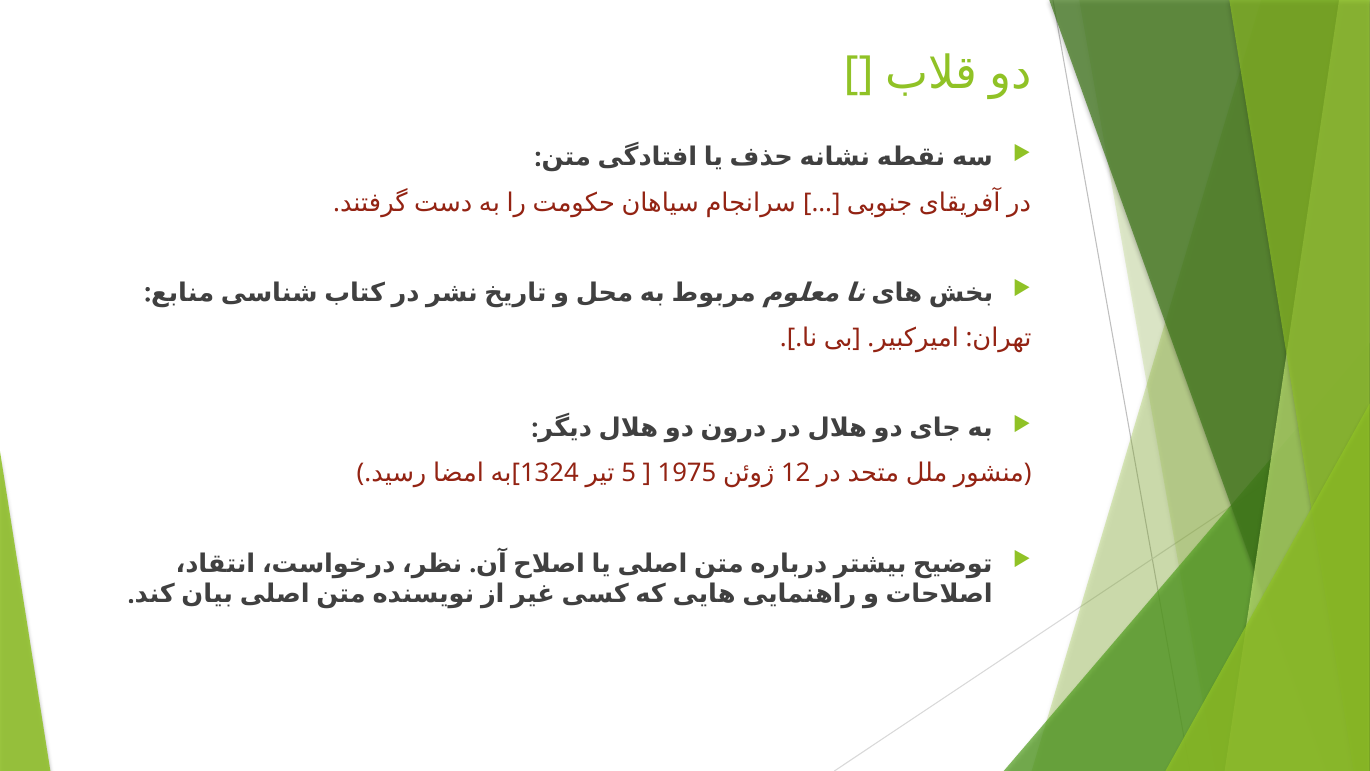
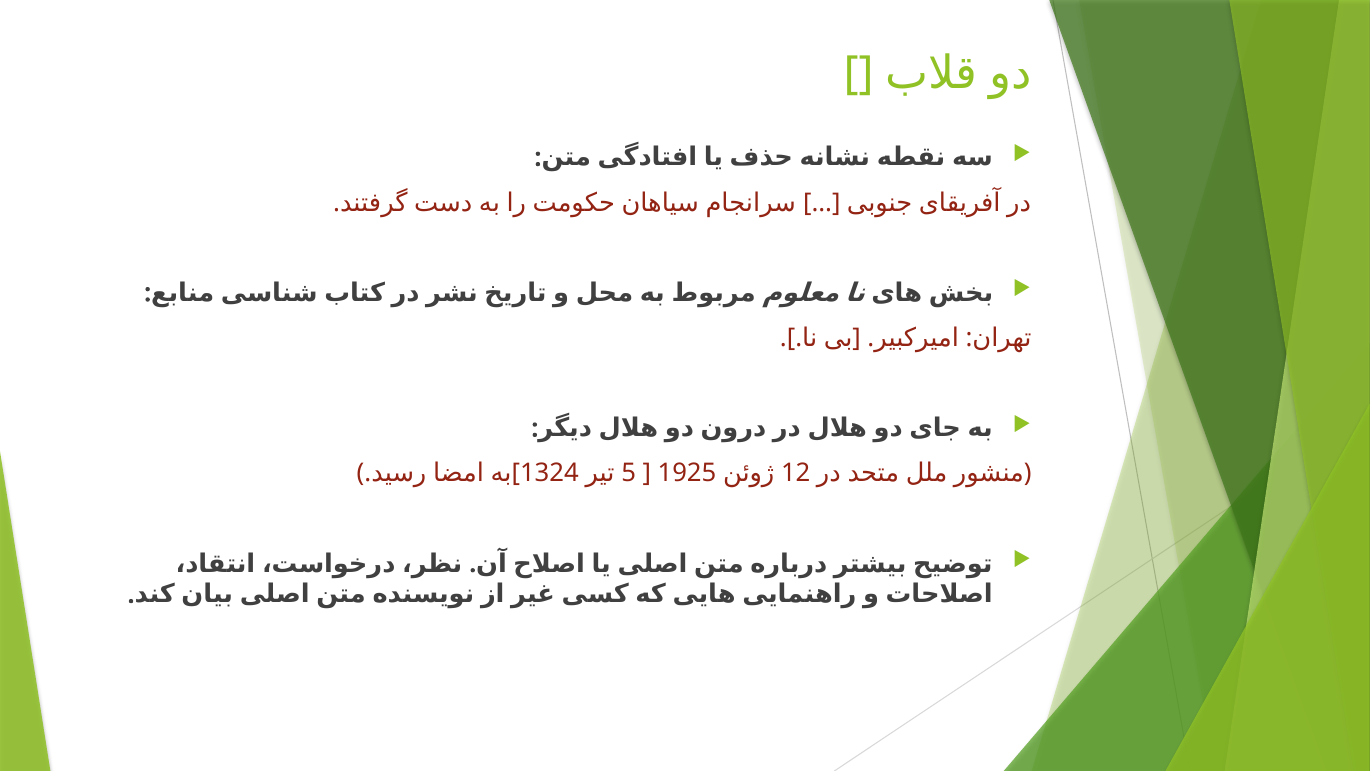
1975: 1975 -> 1925 (687, 473)
